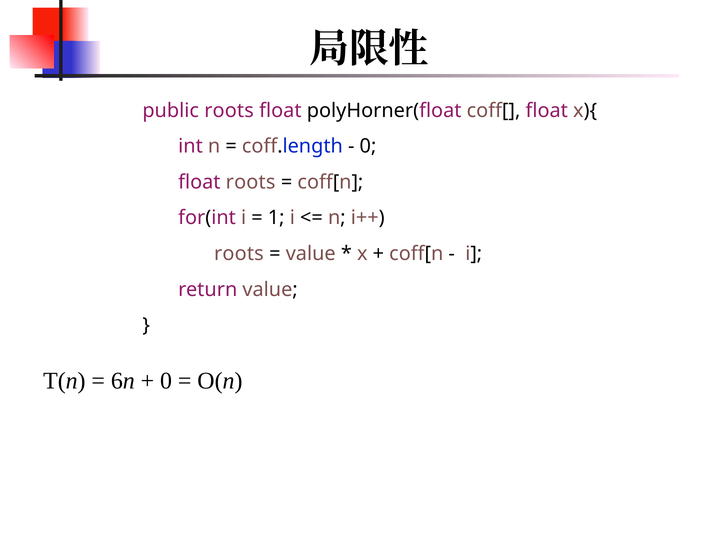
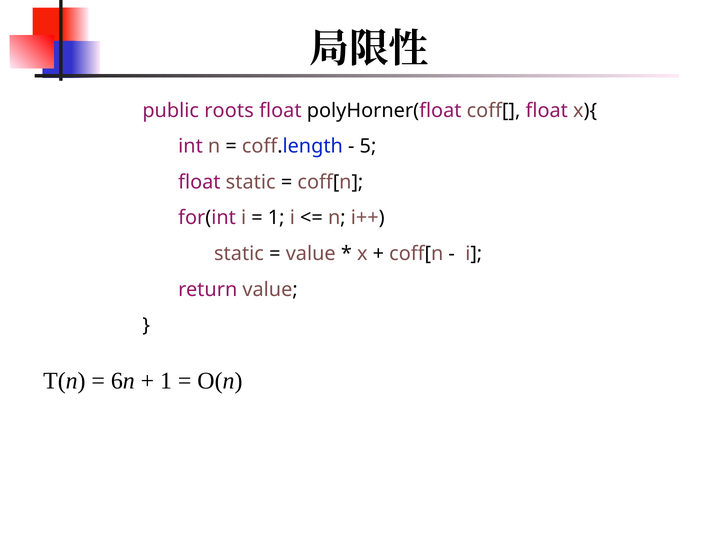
0: 0 -> 5 (368, 146)
float roots: roots -> static (251, 182)
roots: roots -> static (239, 254)
0: 0 -> 1 (166, 381)
